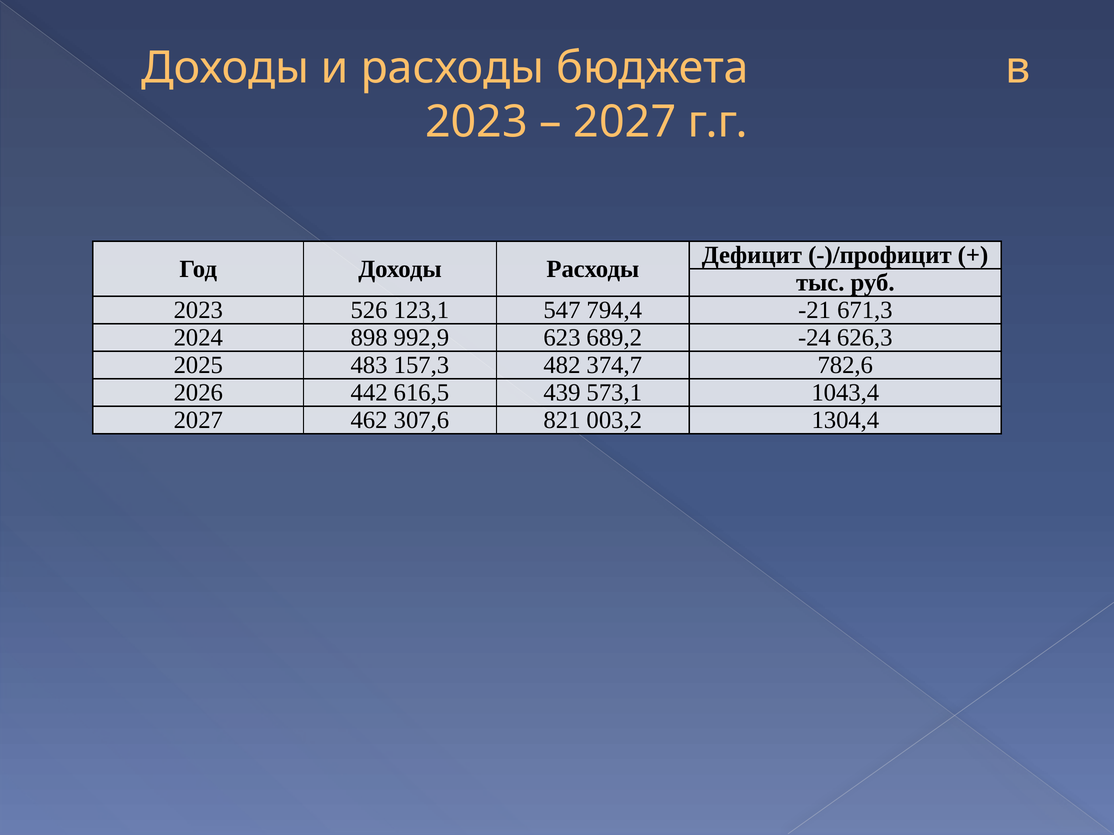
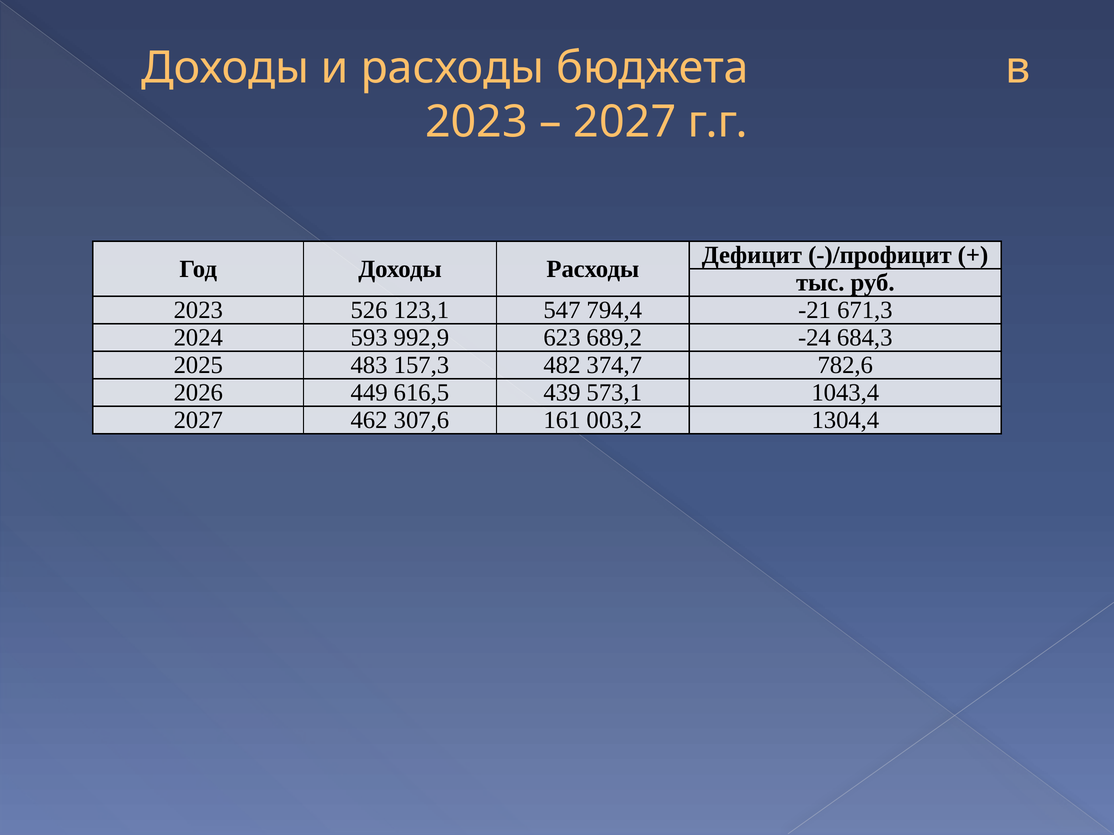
898: 898 -> 593 (369, 338)
626,3: 626,3 -> 684,3 (865, 338)
442: 442 -> 449 (369, 393)
821: 821 -> 161 (562, 421)
